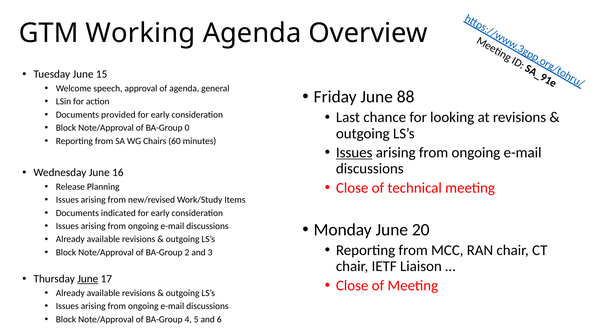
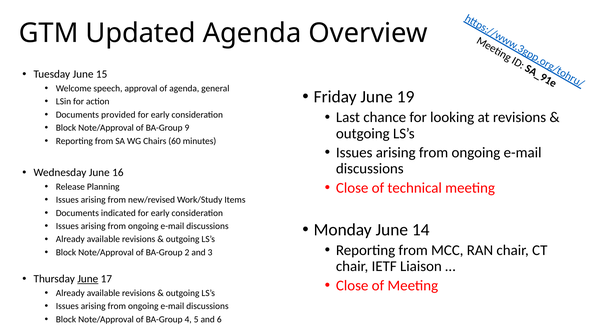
Working: Working -> Updated (141, 33)
88: 88 -> 19 (406, 97)
BA-Group 0: 0 -> 9 (187, 128)
Issues underline: present -> none (354, 153)
20: 20 -> 14 (421, 230)
